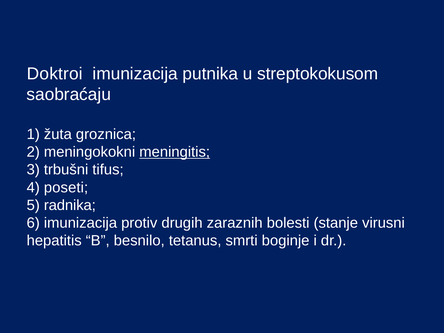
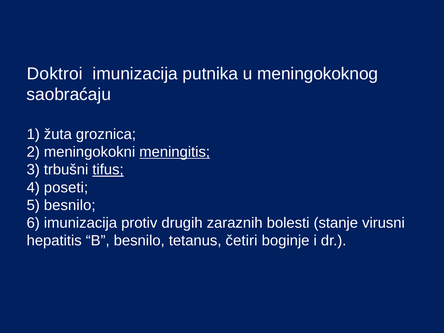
streptokokusom: streptokokusom -> meningokoknog (318, 74)
tifus underline: none -> present (108, 170)
5 radnika: radnika -> besnilo (70, 205)
smrti: smrti -> četiri (242, 241)
